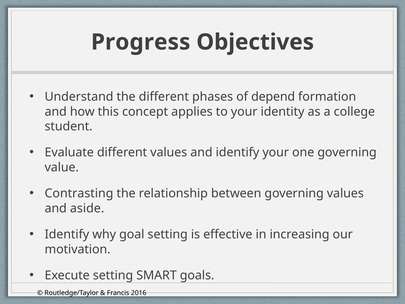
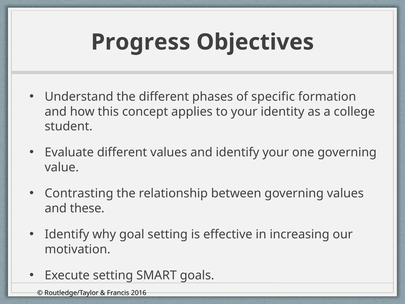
depend: depend -> specific (273, 97)
aside: aside -> these (87, 208)
